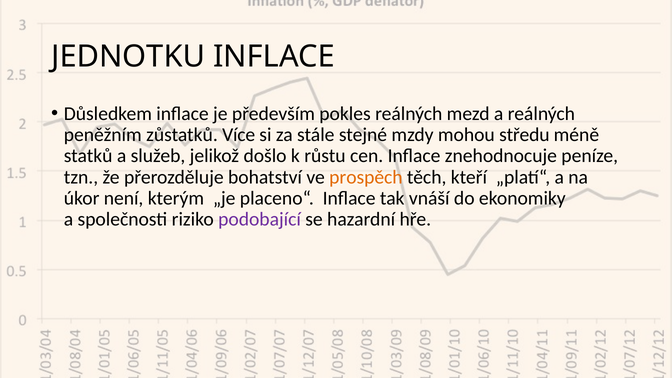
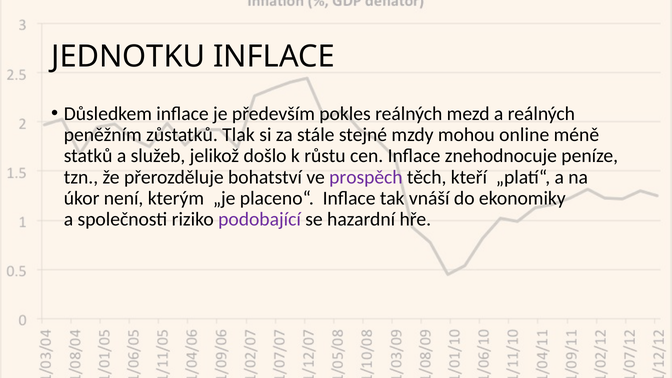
Více: Více -> Tlak (239, 135)
středu: středu -> online (524, 135)
prospěch colour: orange -> purple (366, 177)
